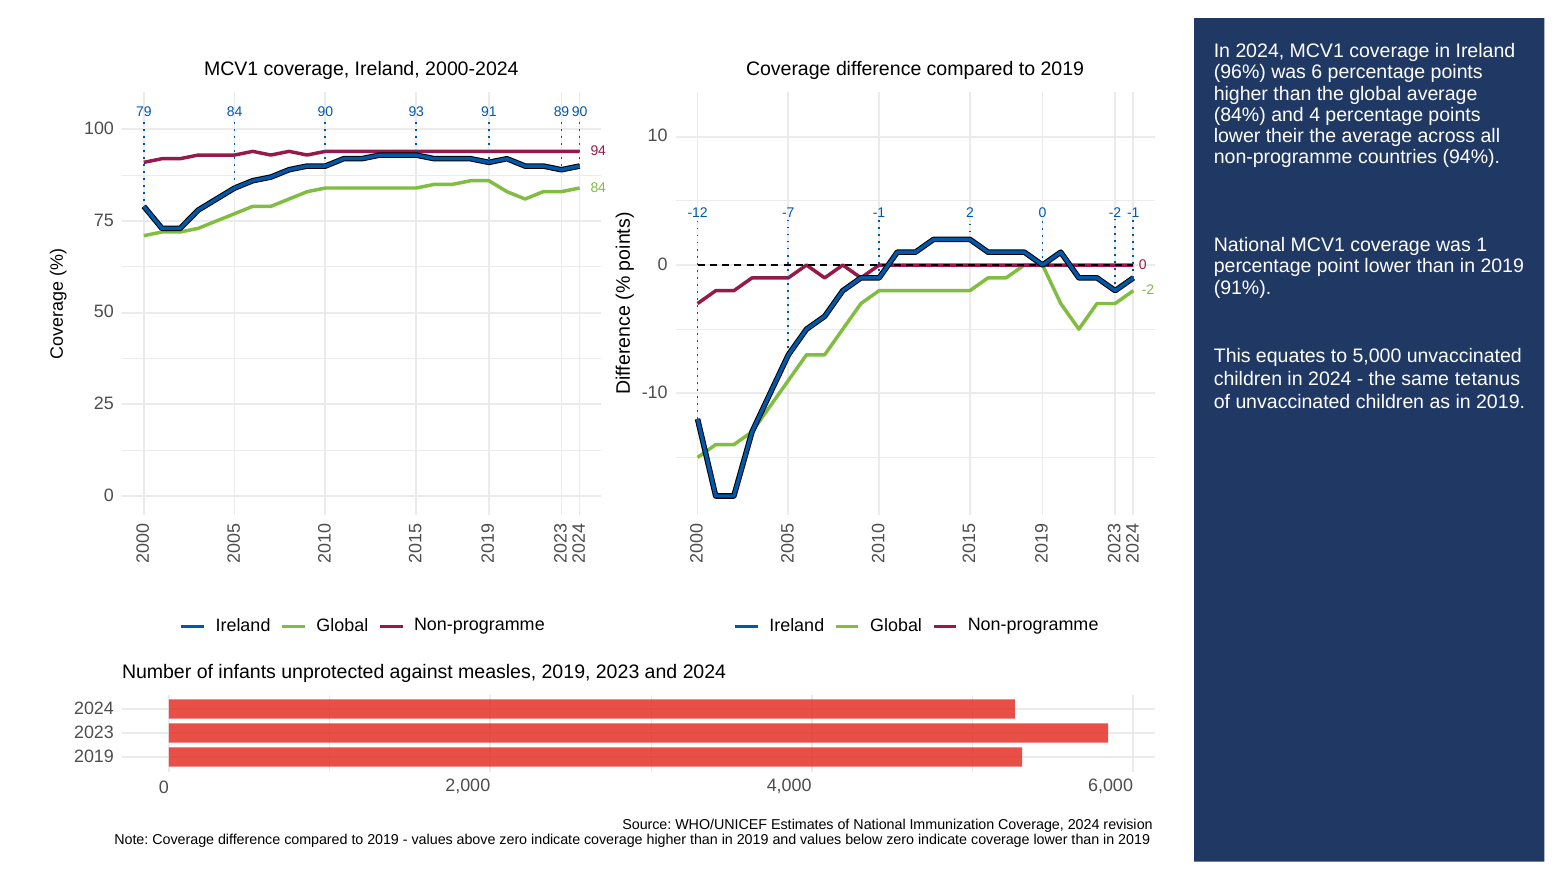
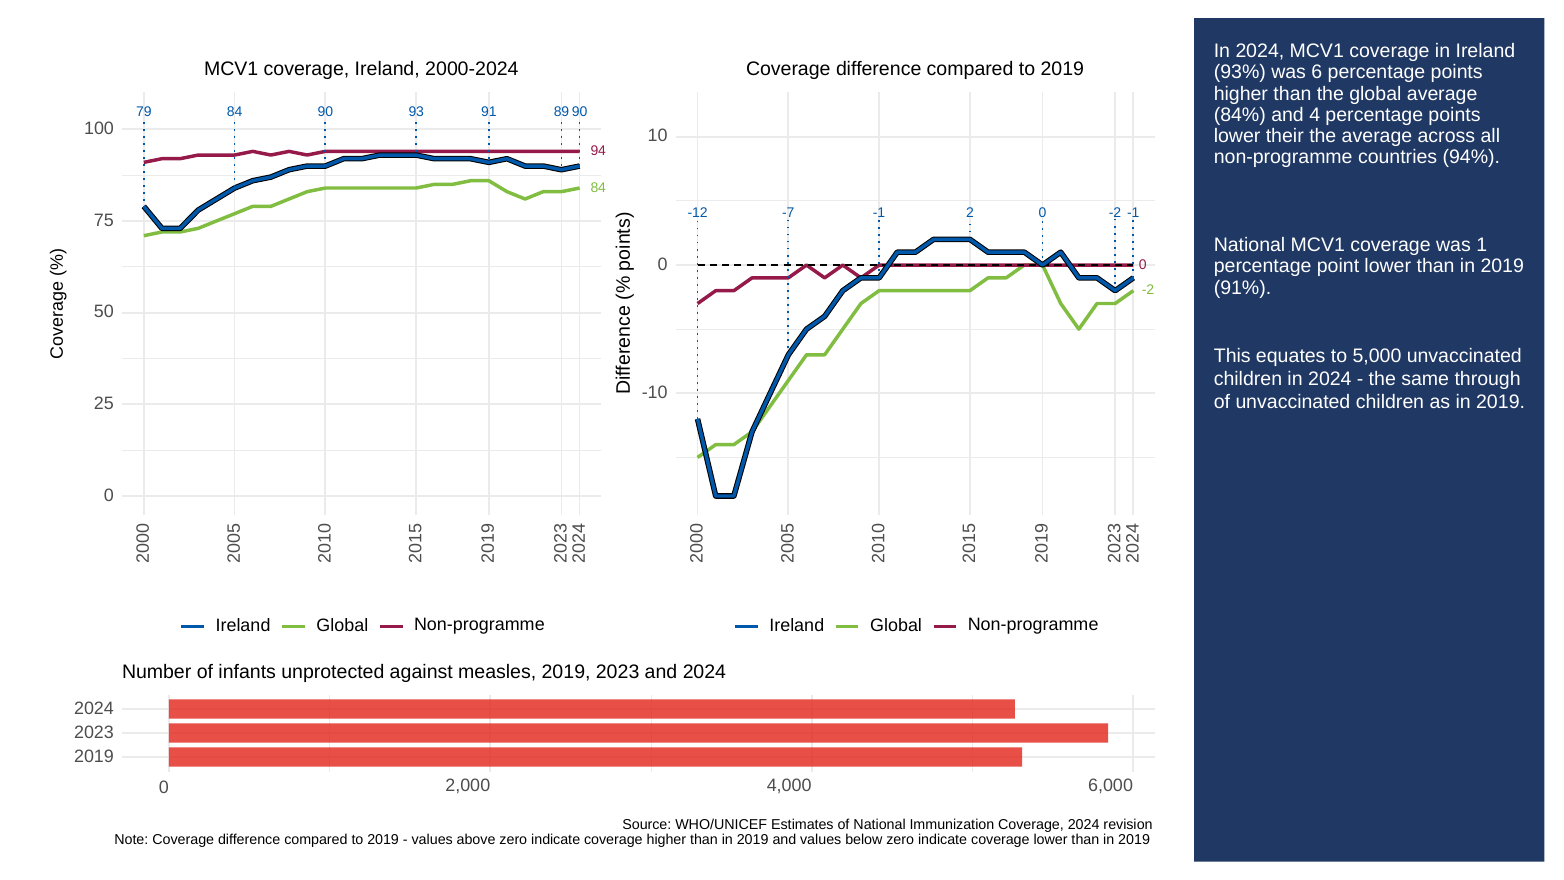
96%: 96% -> 93% (1240, 73)
tetanus: tetanus -> through (1488, 379)
